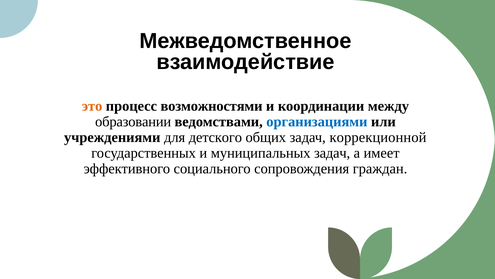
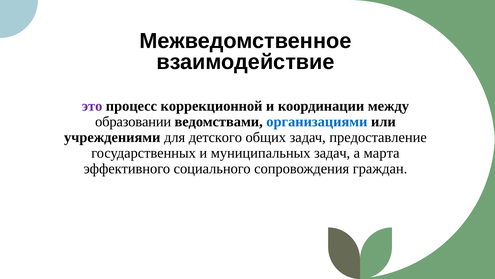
это colour: orange -> purple (92, 106)
возможностями: возможностями -> коррекционной (212, 106)
коррекционной: коррекционной -> предоставление (378, 137)
имеет: имеет -> марта (382, 153)
